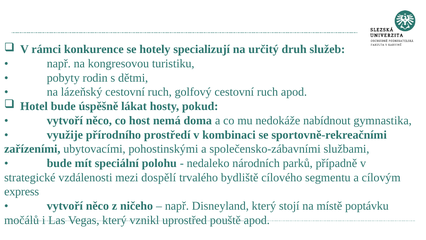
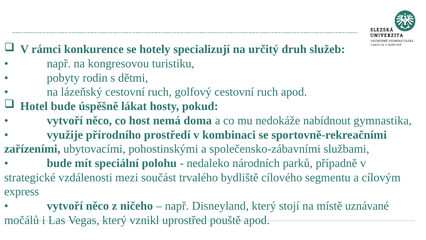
dospělí: dospělí -> součást (159, 177)
poptávku: poptávku -> uznávané (367, 206)
